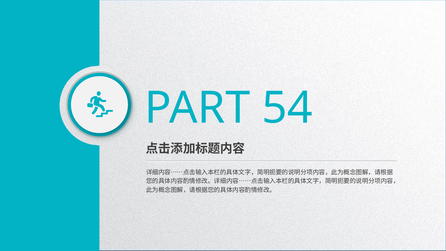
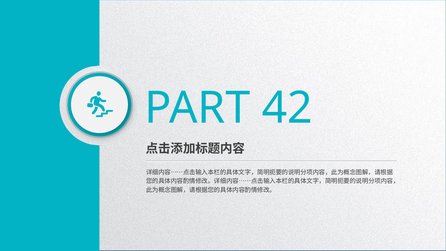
54: 54 -> 42 (287, 108)
